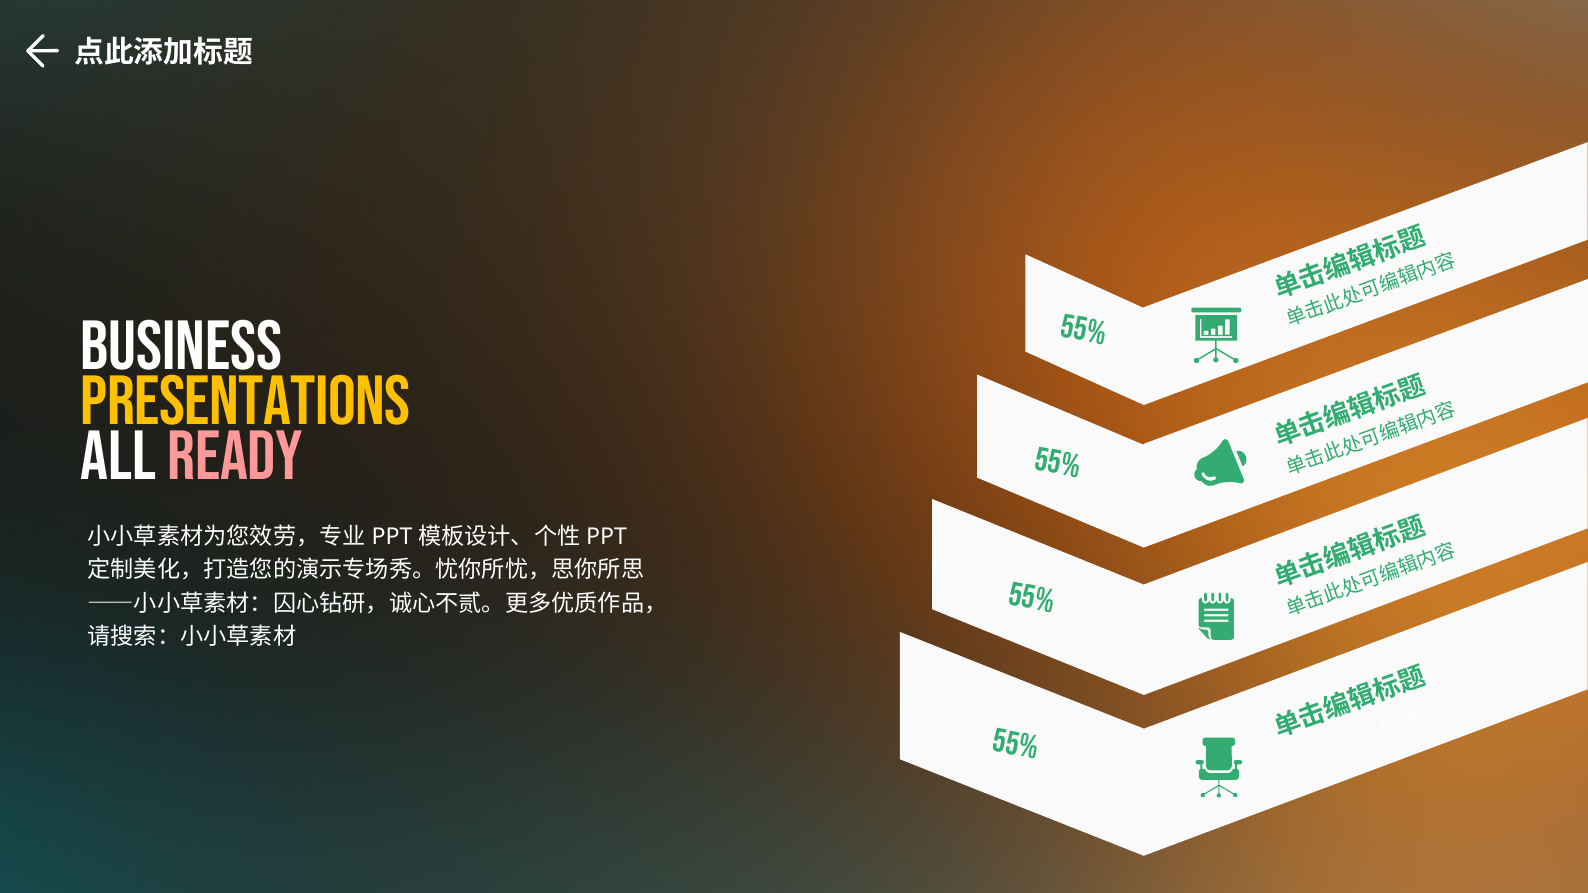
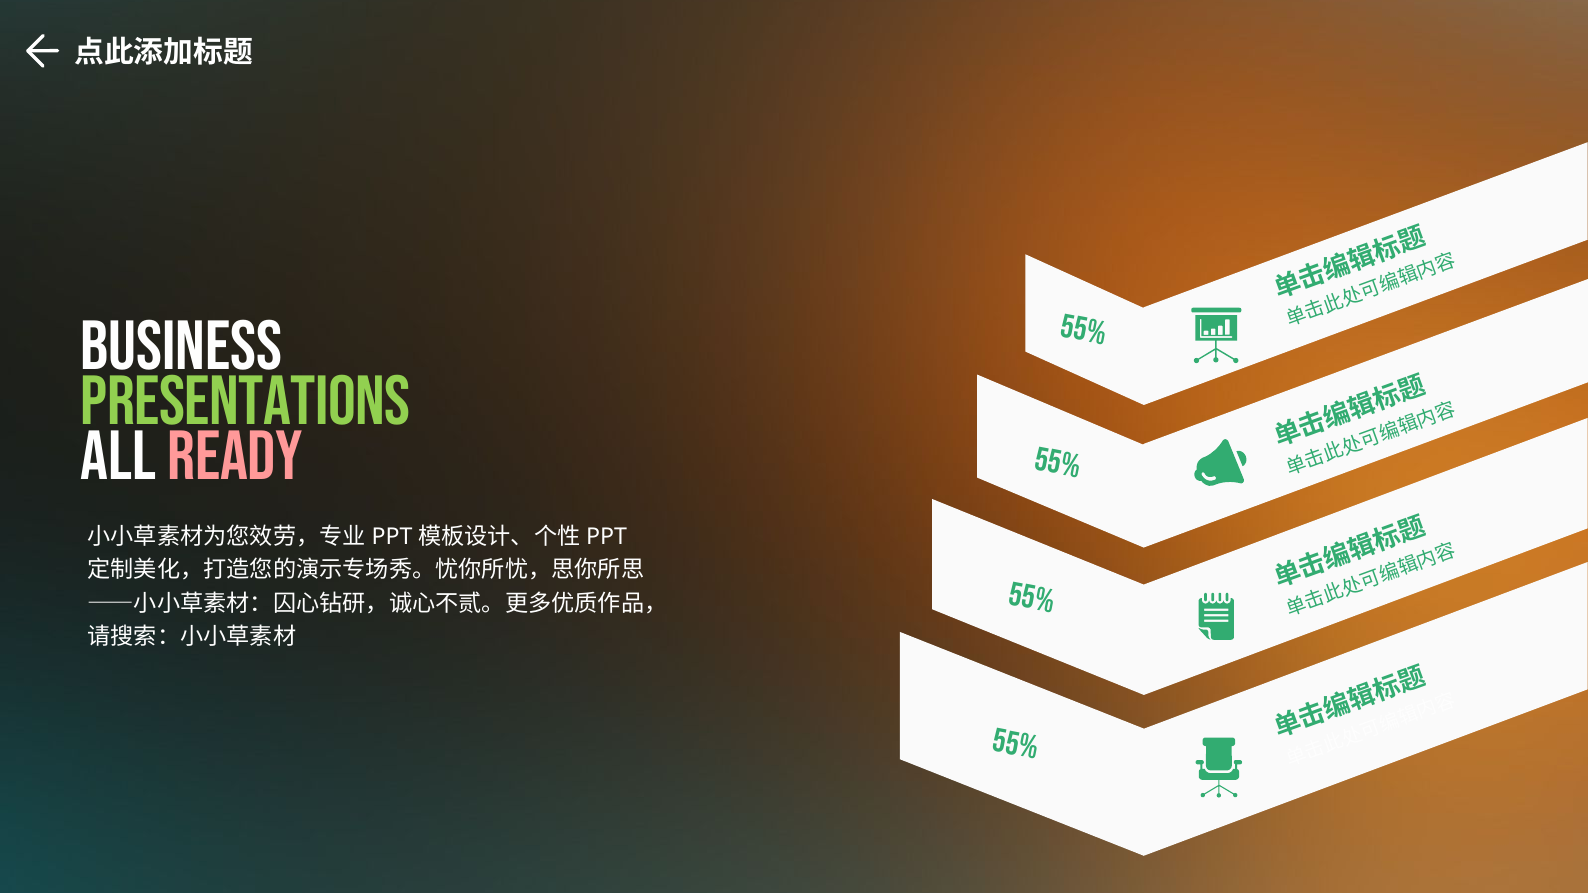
Presentations colour: yellow -> light green (246, 402)
